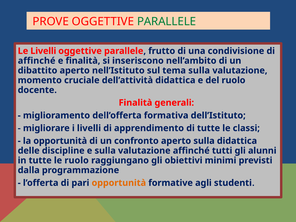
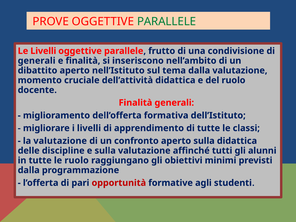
affinché: affinché -> generali (37, 61)
tema sulla: sulla -> dalla (199, 70)
la opportunità: opportunità -> valutazione (60, 141)
opportunità colour: orange -> red (119, 183)
